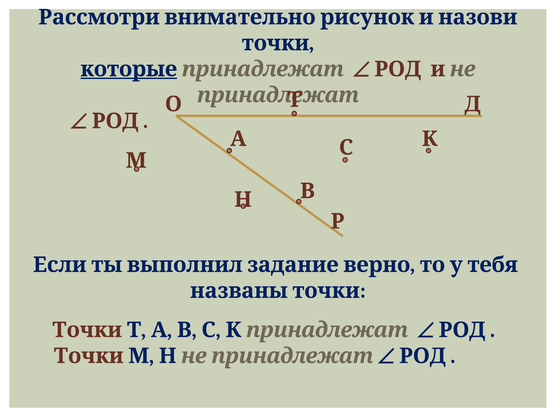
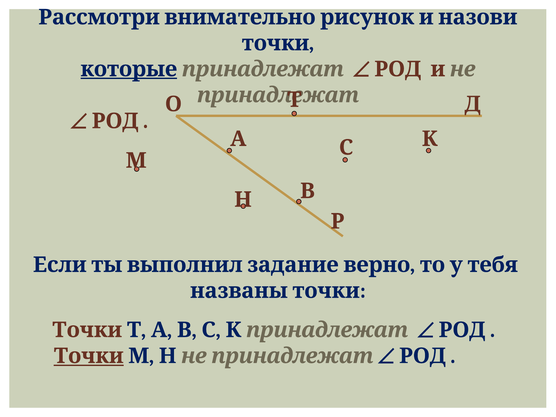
Точки underline: none -> present (89, 356)
